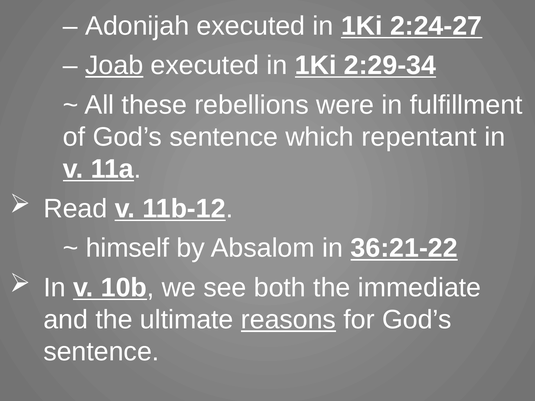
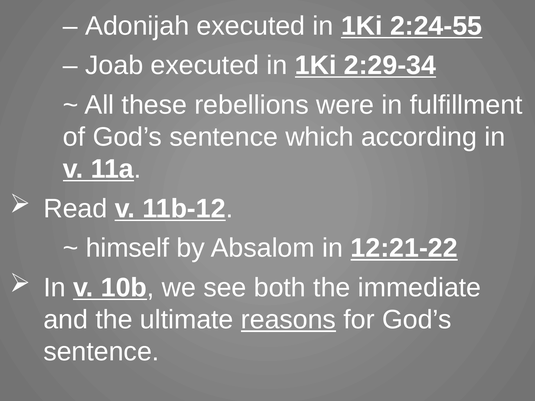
2:24-27: 2:24-27 -> 2:24-55 (436, 26)
Joab underline: present -> none (114, 65)
repentant: repentant -> according (419, 137)
36:21-22: 36:21-22 -> 12:21-22 (404, 248)
